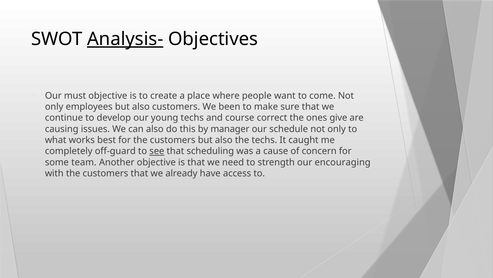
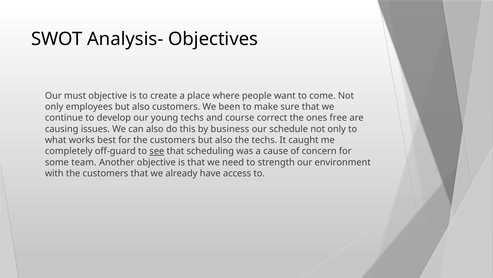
Analysis- underline: present -> none (125, 39)
give: give -> free (338, 118)
manager: manager -> business (230, 129)
encouraging: encouraging -> environment (343, 162)
